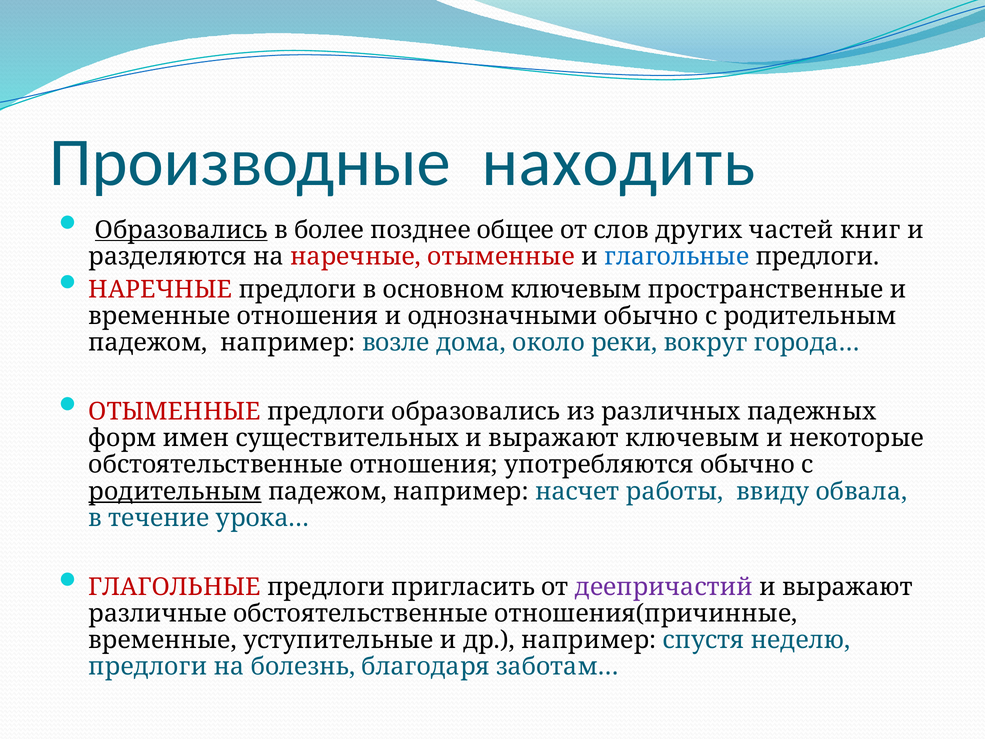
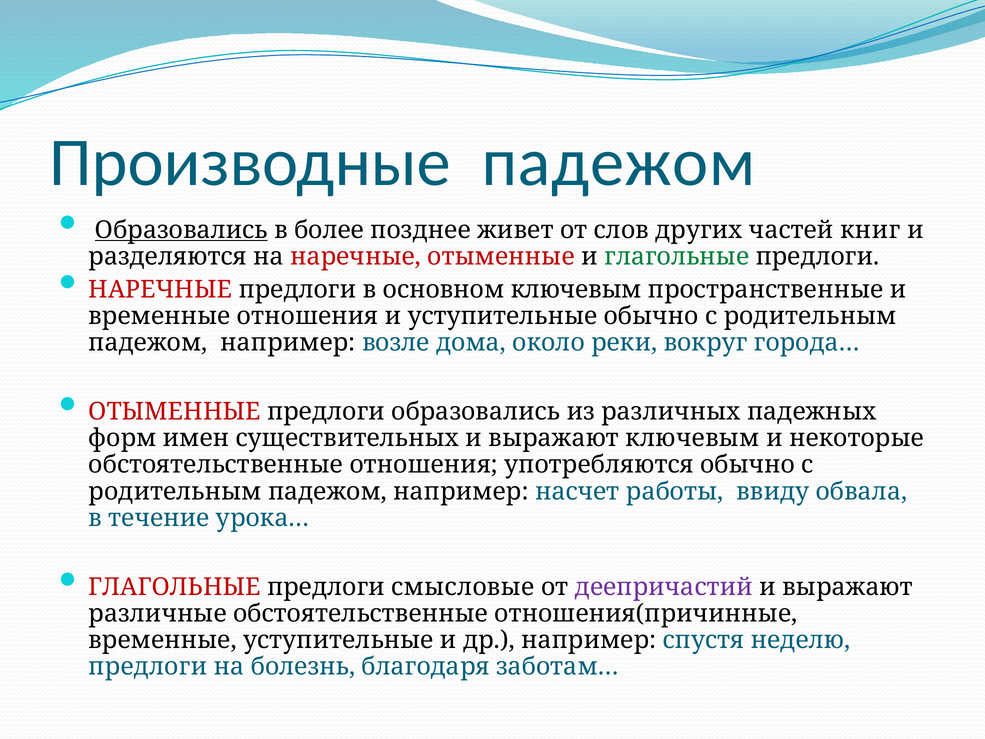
Производные находить: находить -> падежом (618, 163)
общее: общее -> живет (515, 230)
глагольные colour: blue -> green (677, 256)
и однозначными: однозначными -> уступительные (503, 316)
родительным underline: present -> none (175, 491)
пригласить: пригласить -> смысловые (463, 587)
